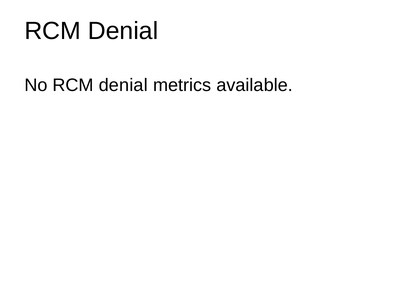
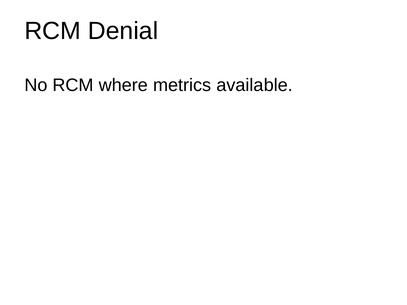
No RCM denial: denial -> where (123, 85)
